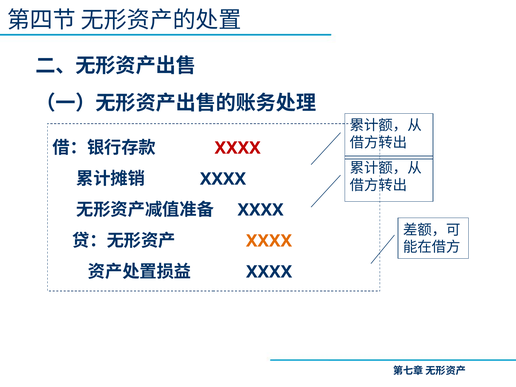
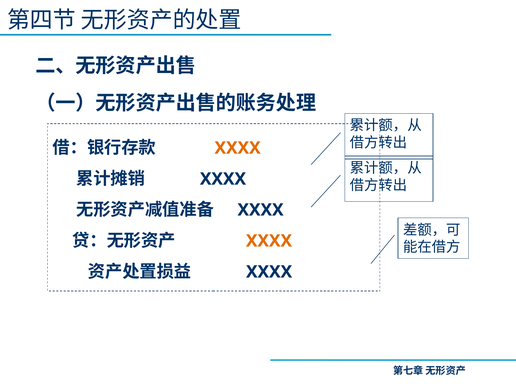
XXXX colour: red -> orange (238, 148)
